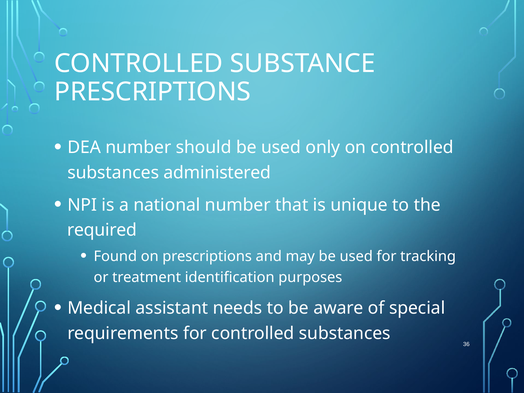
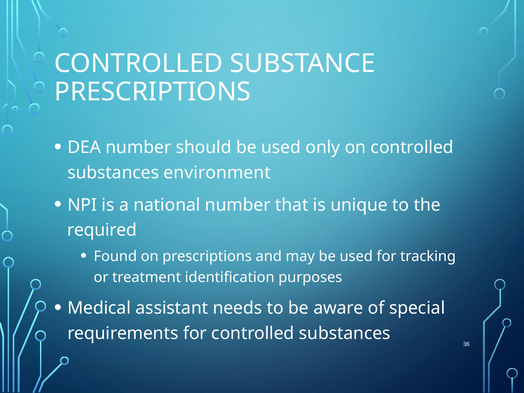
administered: administered -> environment (217, 173)
